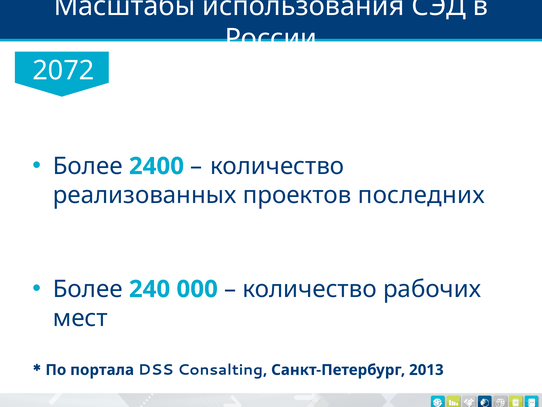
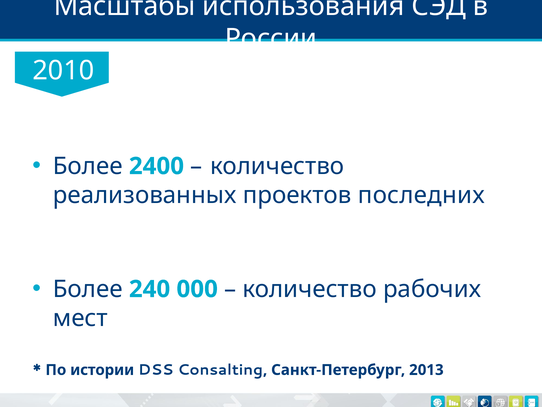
2072: 2072 -> 2010 (63, 70)
портала: портала -> истории (102, 369)
